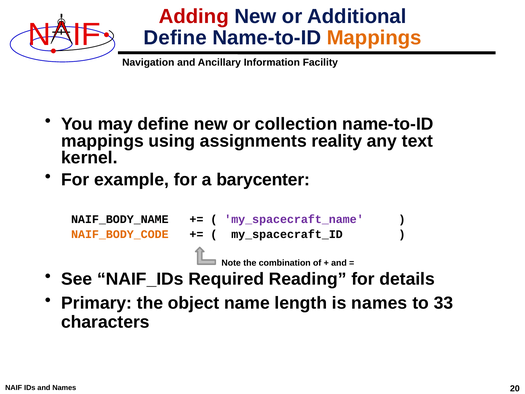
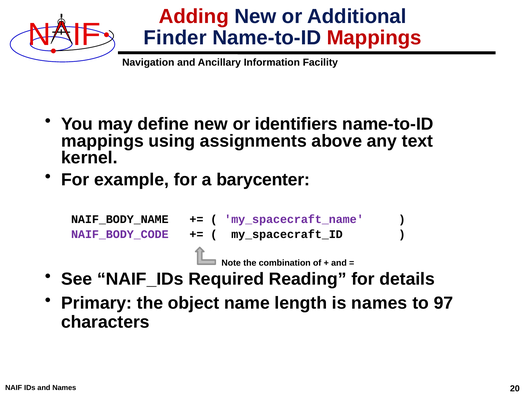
Define: Define -> Finder (175, 38)
Mappings colour: orange -> red (374, 38)
collection: collection -> identifiers (296, 124)
reality: reality -> above (337, 141)
NAIF_BODY_CODE colour: orange -> purple (120, 234)
33: 33 -> 97 (443, 303)
